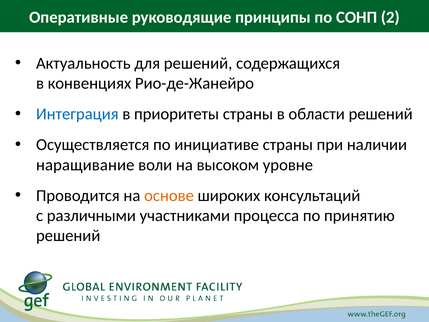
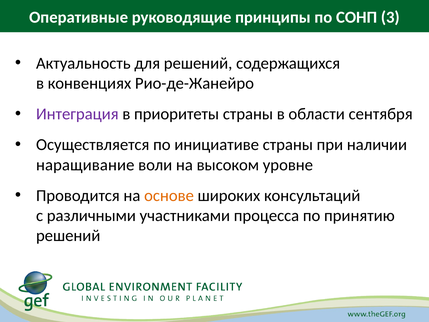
2: 2 -> 3 (390, 17)
Интеграция colour: blue -> purple (77, 114)
области решений: решений -> сентября (381, 114)
